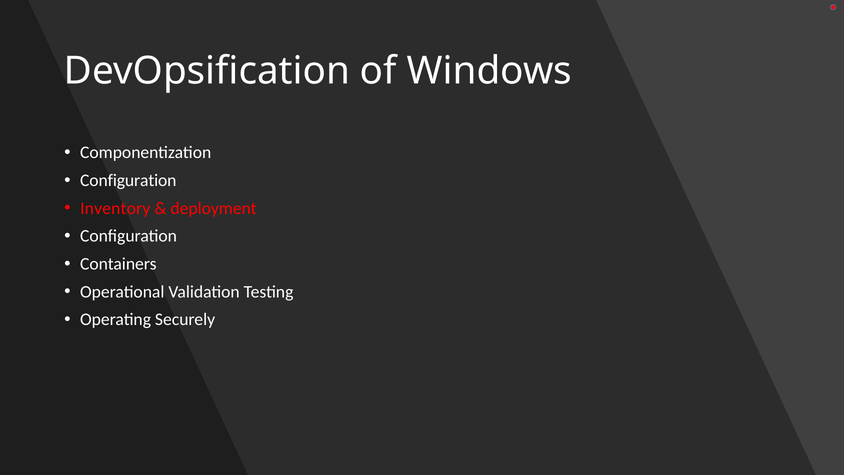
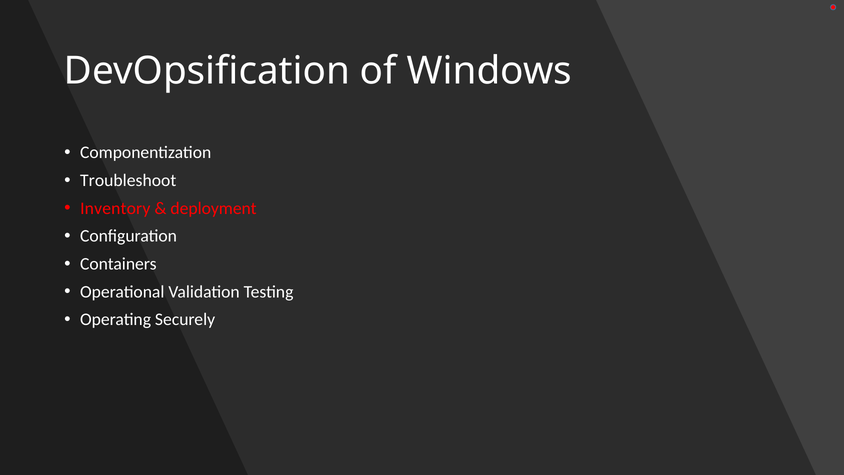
Configuration: Configuration -> Troubleshoot (128, 180)
